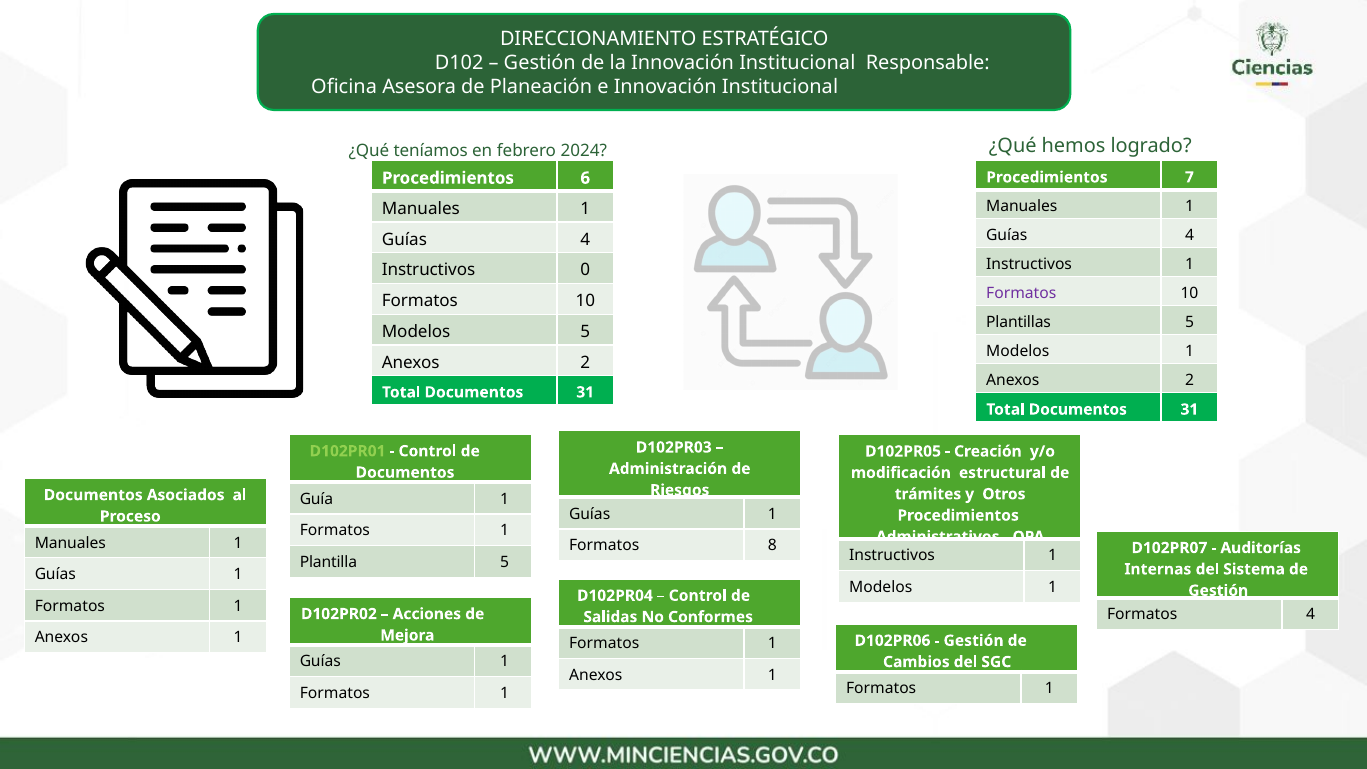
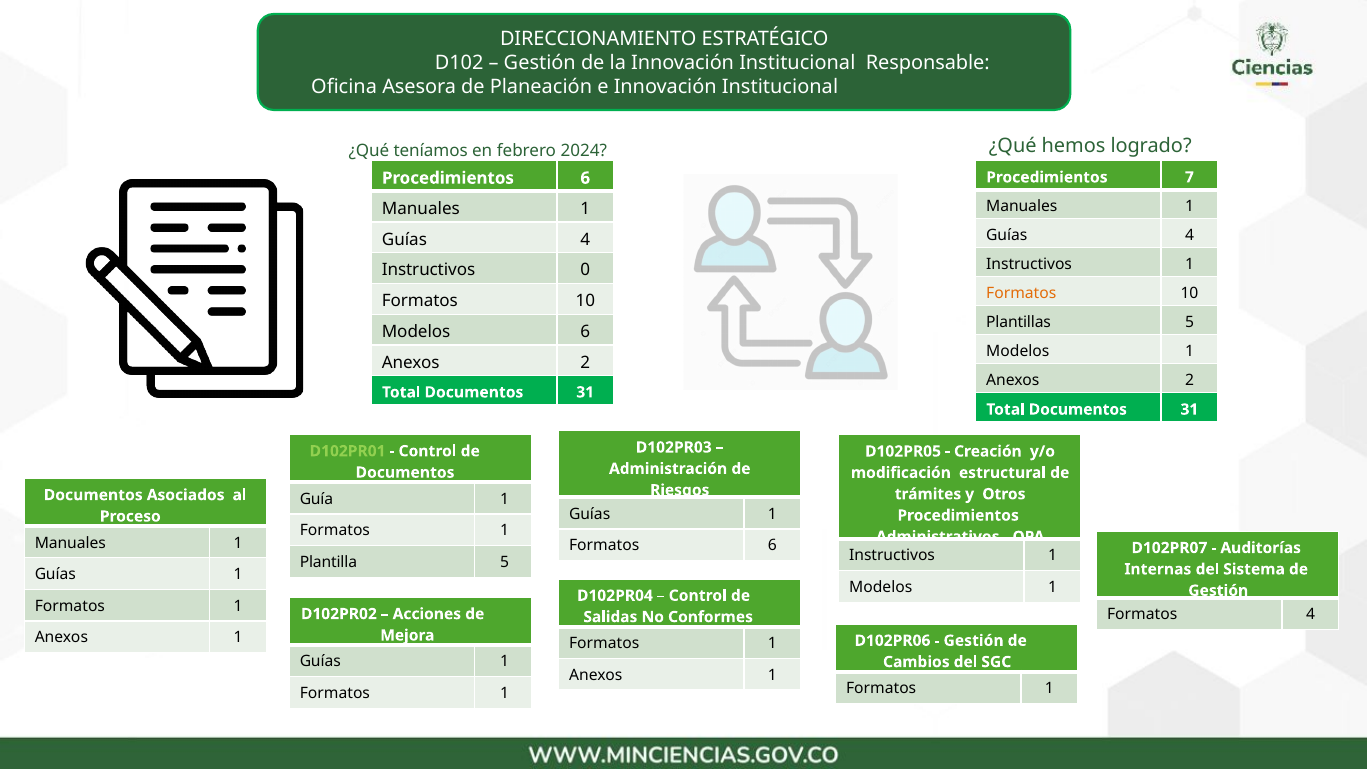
Formatos colour: purple -> orange (1021, 293)
Modelos 5: 5 -> 6 (585, 332)
Formatos 8: 8 -> 6 (772, 546)
